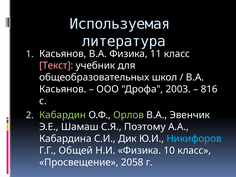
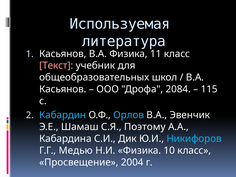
2003: 2003 -> 2084 (178, 89)
816: 816 -> 115 (209, 89)
Кабардин colour: light green -> light blue (63, 115)
Орлов colour: light green -> light blue (129, 115)
Общей: Общей -> Медью (76, 150)
2058: 2058 -> 2004 (132, 162)
